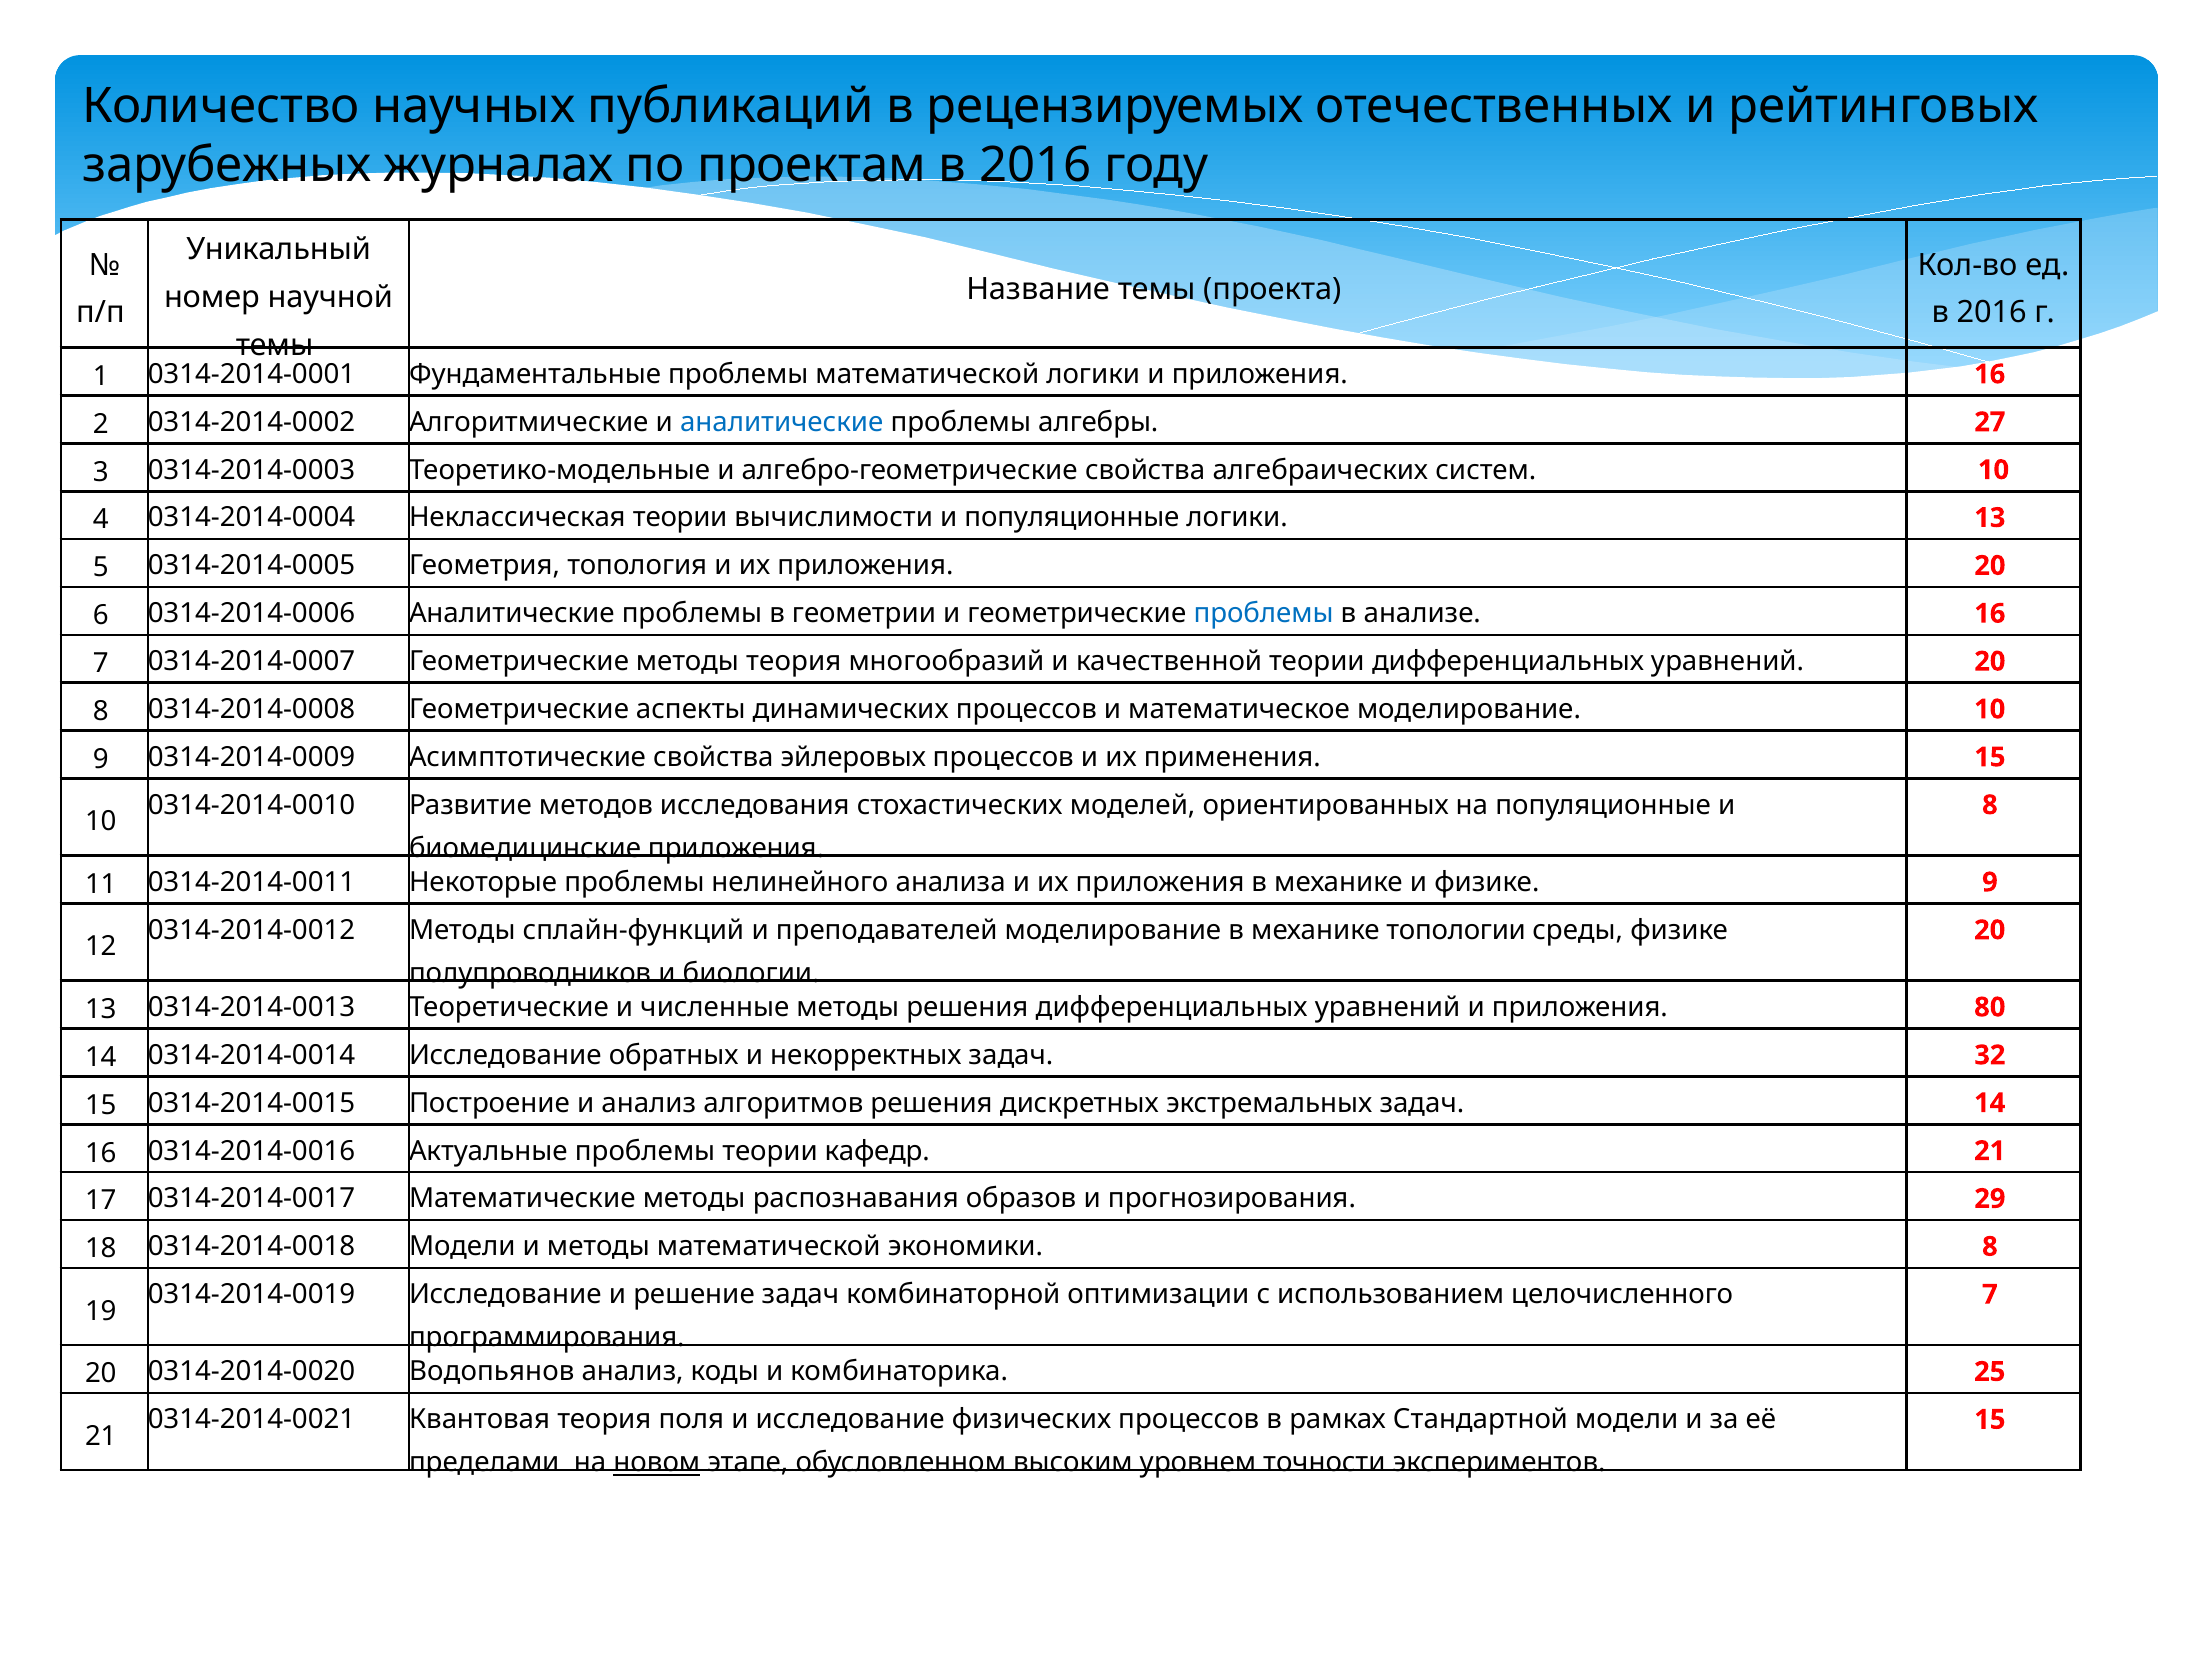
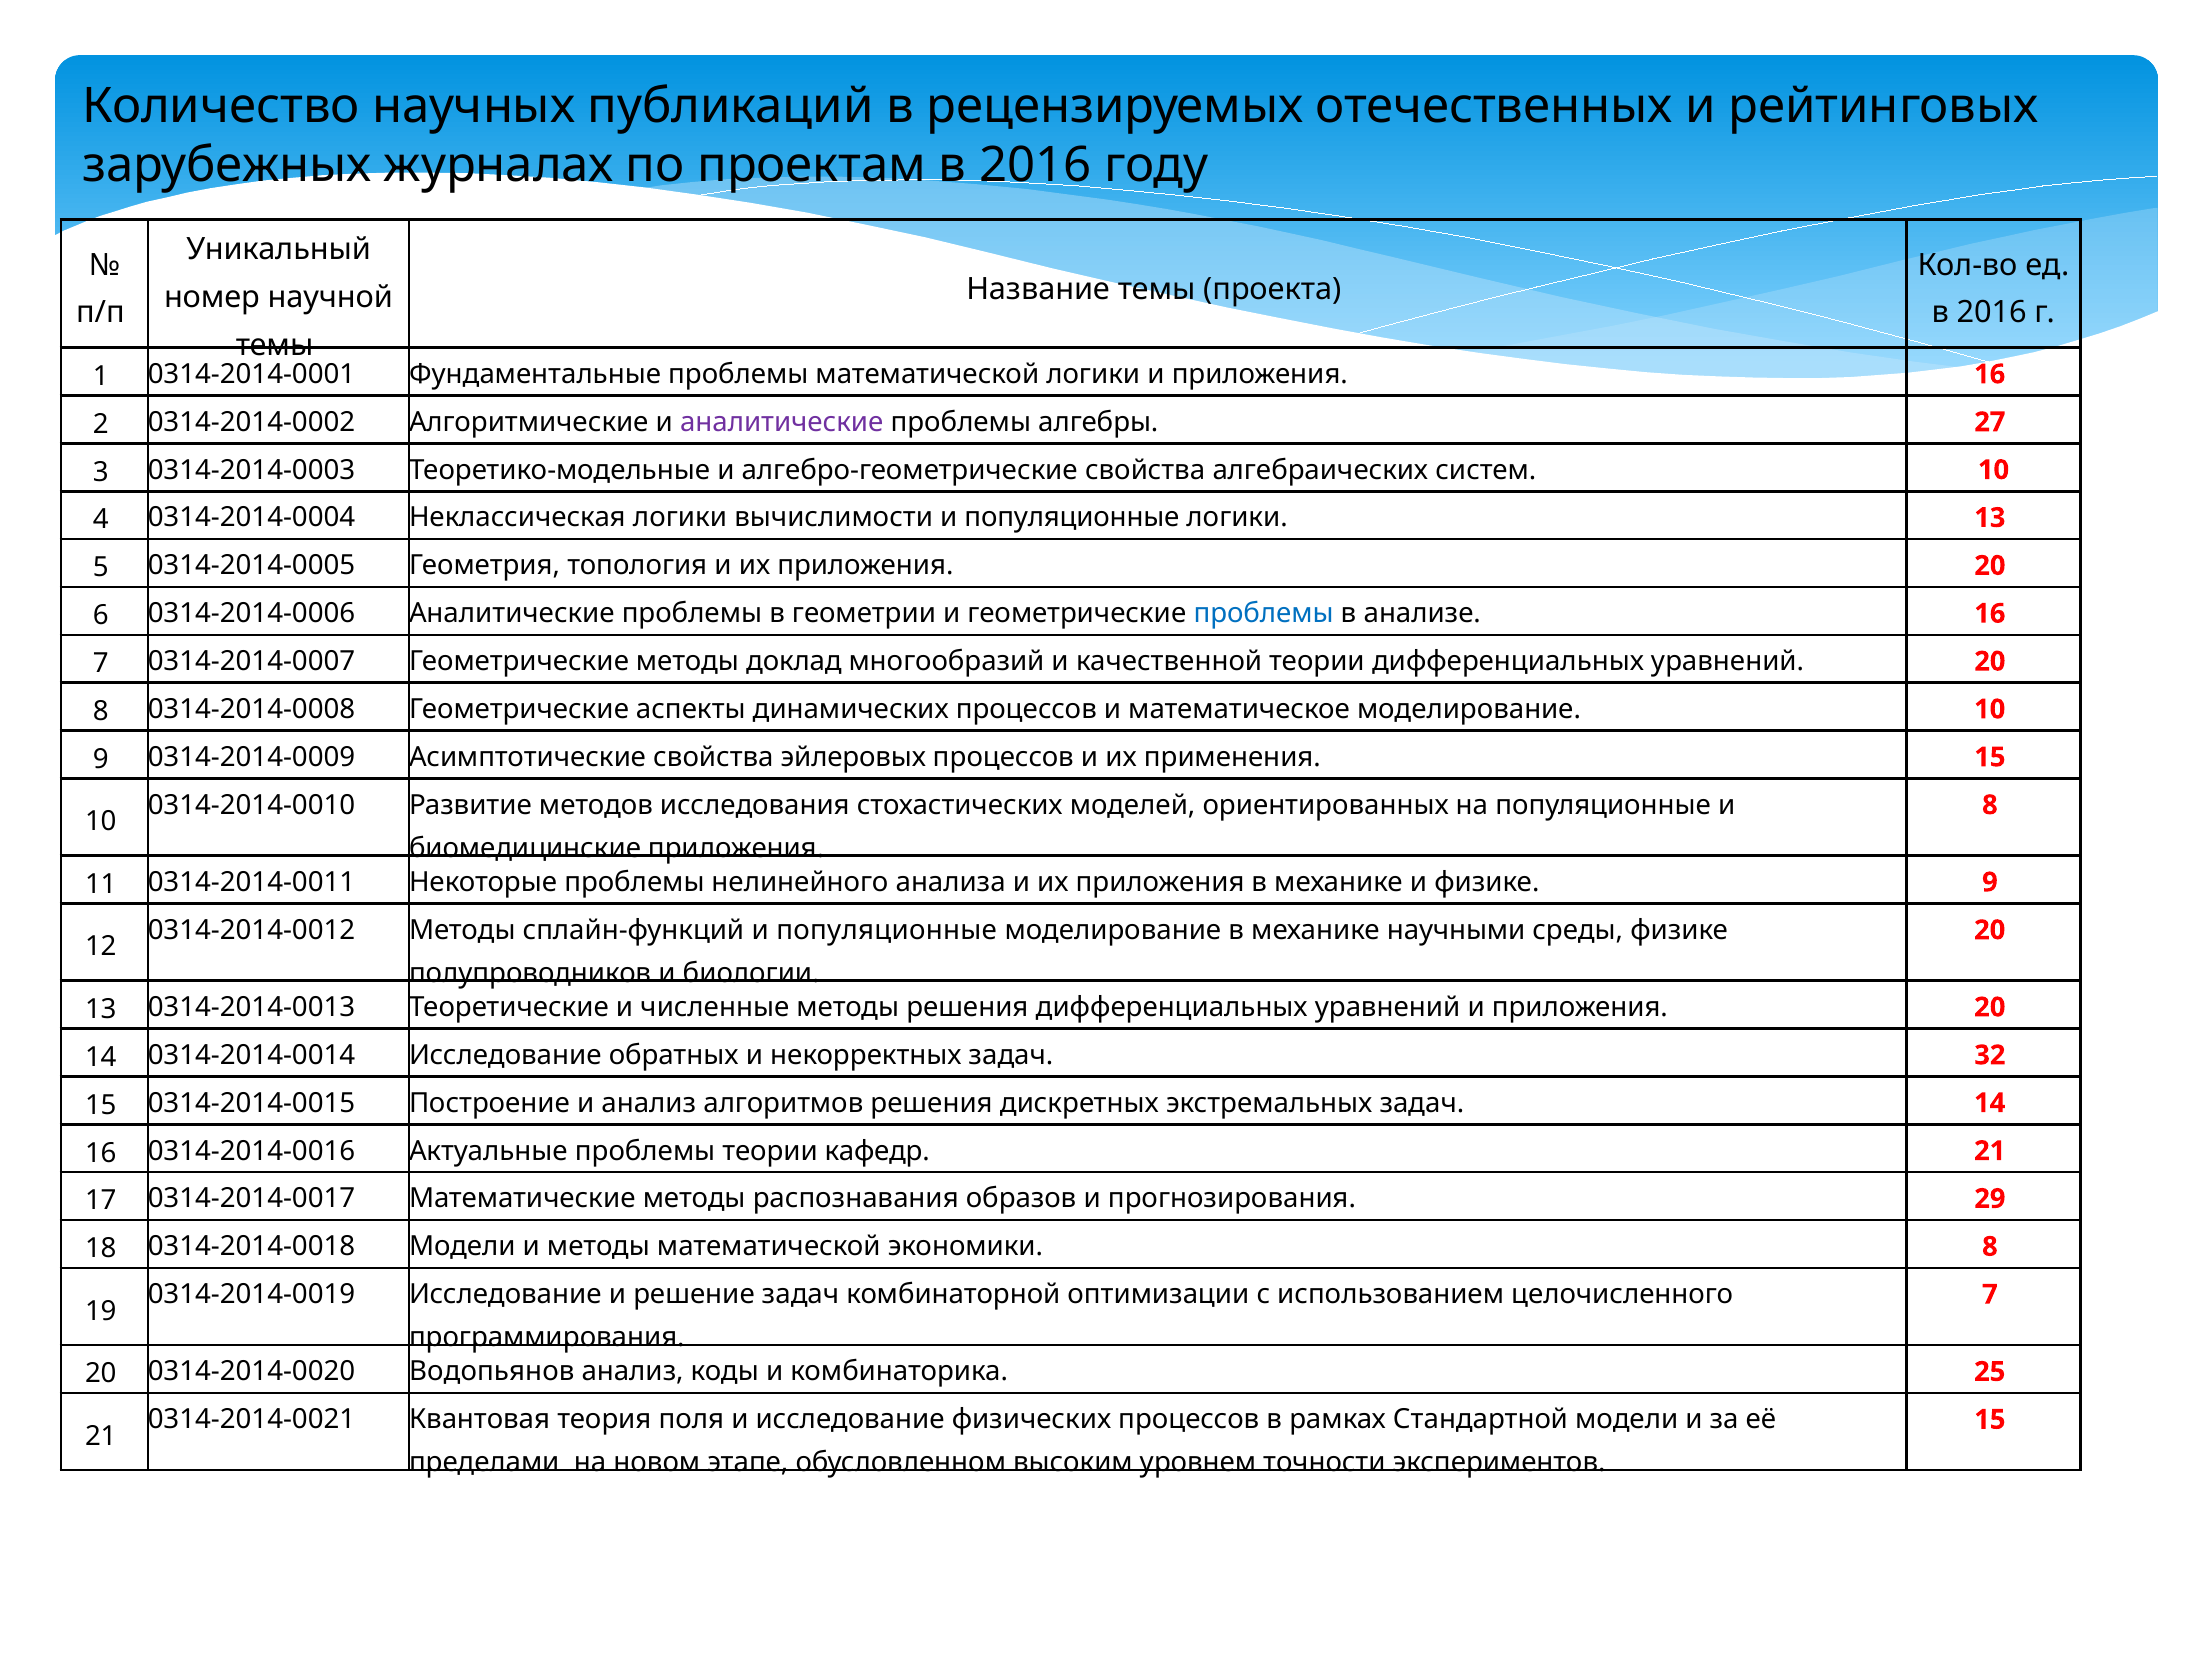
аналитические colour: blue -> purple (782, 422)
Неклассическая теории: теории -> логики (680, 518)
методы теория: теория -> доклад (794, 662)
сплайн-функций и преподавателей: преподавателей -> популяционные (887, 930)
топологии: топологии -> научными (1456, 930)
и приложения 80: 80 -> 20 (1990, 1007)
новом underline: present -> none (657, 1463)
